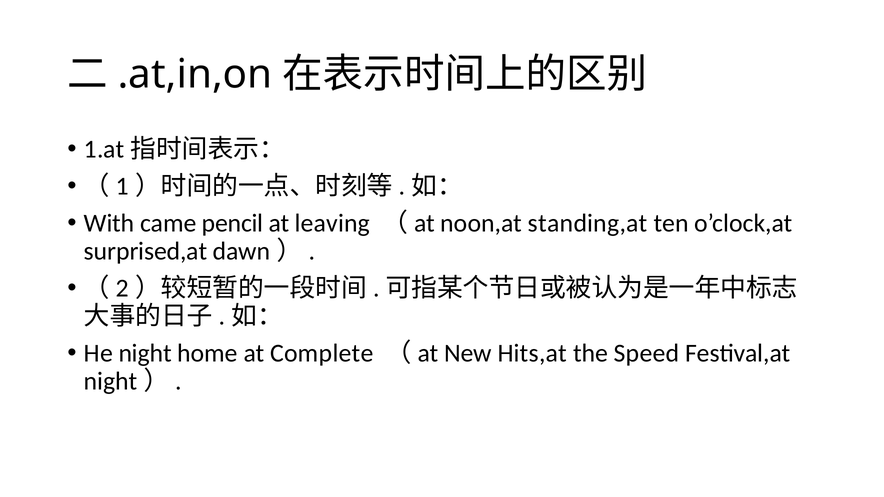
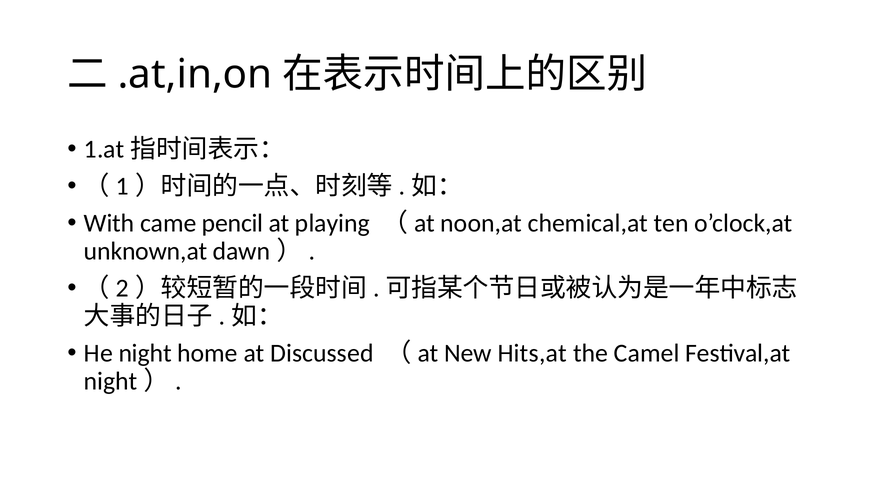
leaving: leaving -> playing (332, 224)
standing,at: standing,at -> chemical,at (588, 224)
surprised,at: surprised,at -> unknown,at (146, 251)
Complete: Complete -> Discussed (322, 353)
Speed: Speed -> Camel (647, 353)
